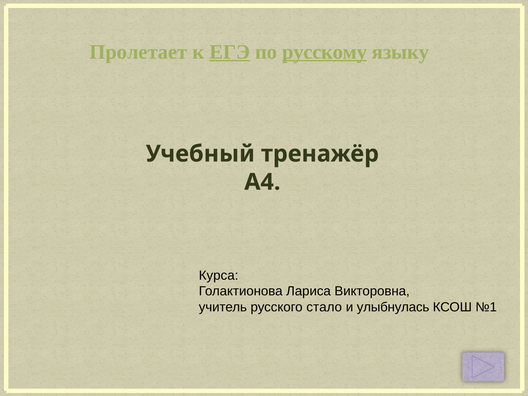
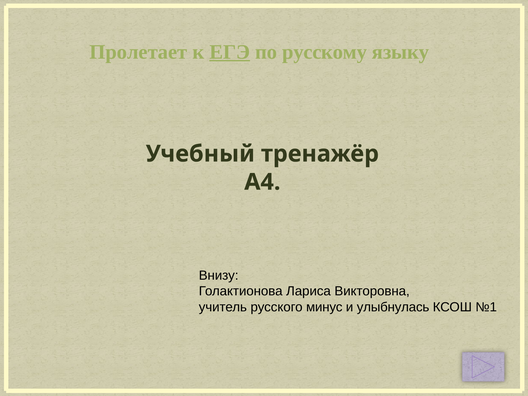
русскому underline: present -> none (325, 52)
Курса: Курса -> Внизу (219, 275)
стало: стало -> минус (324, 307)
